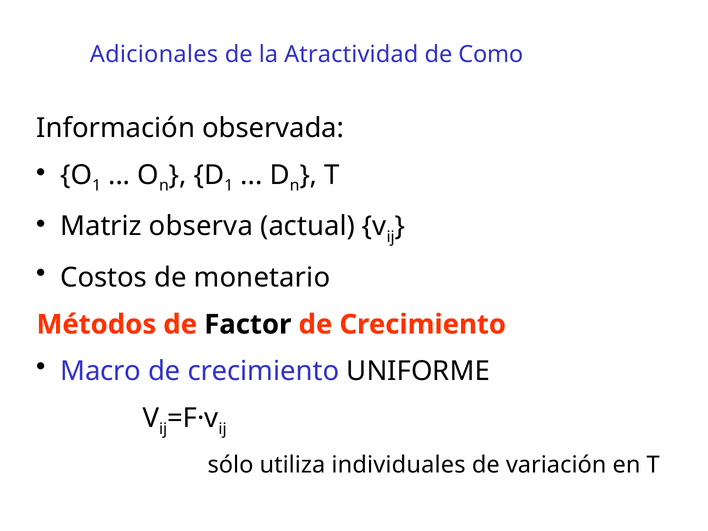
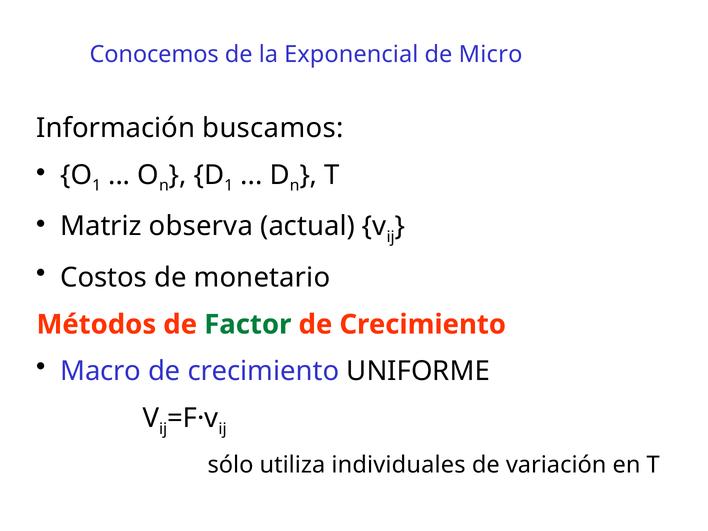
Adicionales: Adicionales -> Conocemos (154, 55)
Atractividad: Atractividad -> Exponencial (351, 55)
Como: Como -> Micro (491, 55)
observada: observada -> buscamos (273, 128)
Factor colour: black -> green (248, 325)
